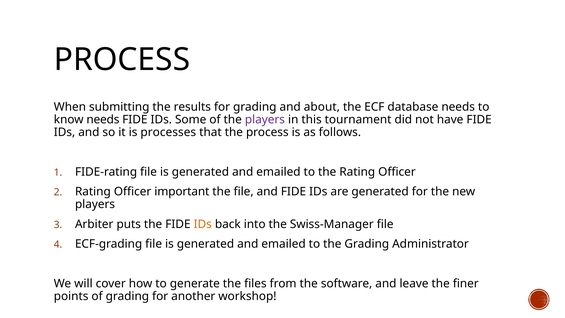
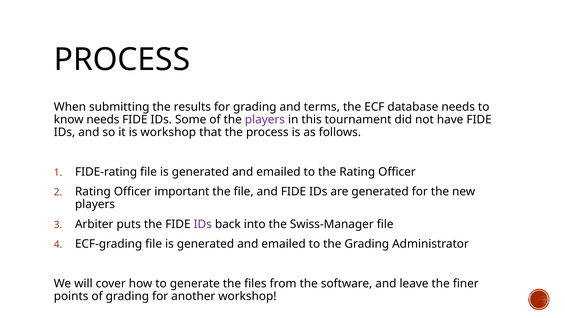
about: about -> terms (322, 107)
is processes: processes -> workshop (168, 132)
IDs colour: orange -> purple (203, 224)
